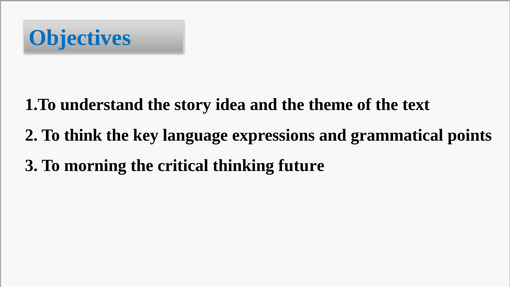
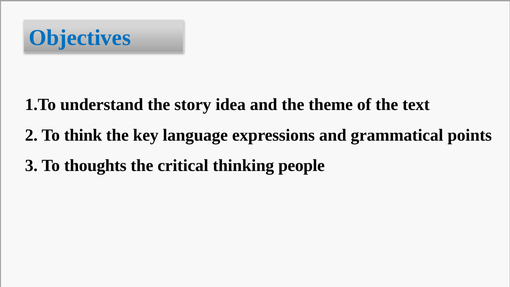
morning: morning -> thoughts (95, 166)
future: future -> people (302, 166)
